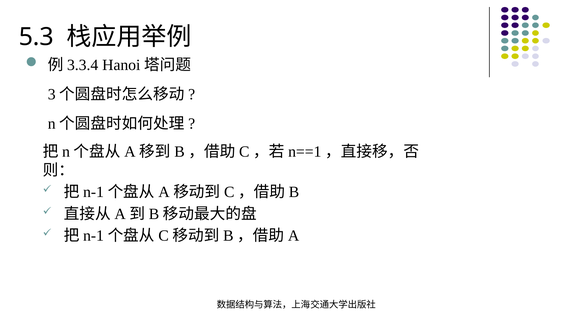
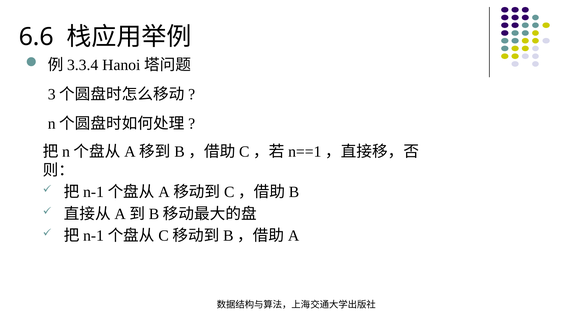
5.3: 5.3 -> 6.6 (36, 37)
